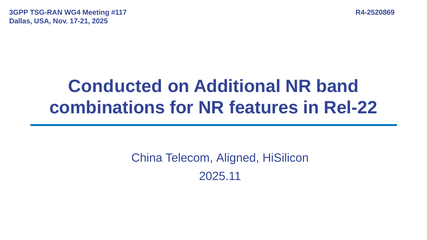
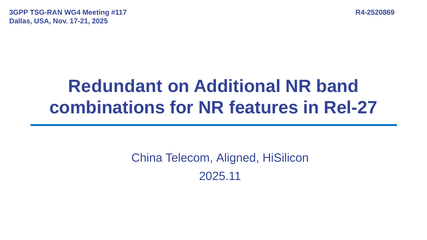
Conducted: Conducted -> Redundant (115, 86)
Rel-22: Rel-22 -> Rel-27 (351, 108)
